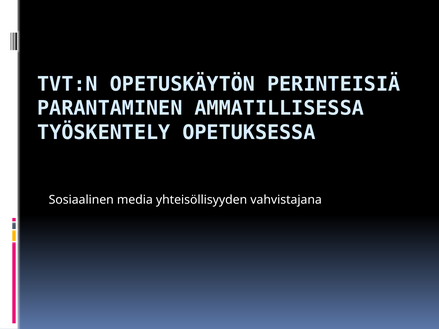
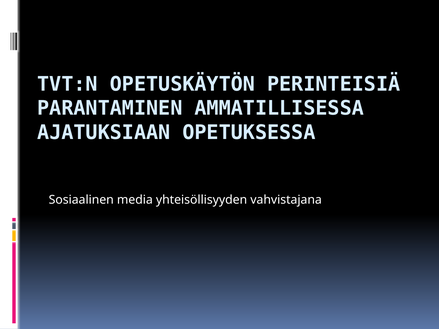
TYÖSKENTELY: TYÖSKENTELY -> AJATUKSIAAN (104, 133)
